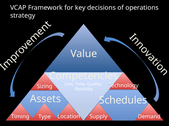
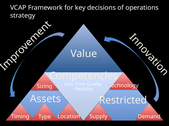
Schedules: Schedules -> Restricted (123, 101)
